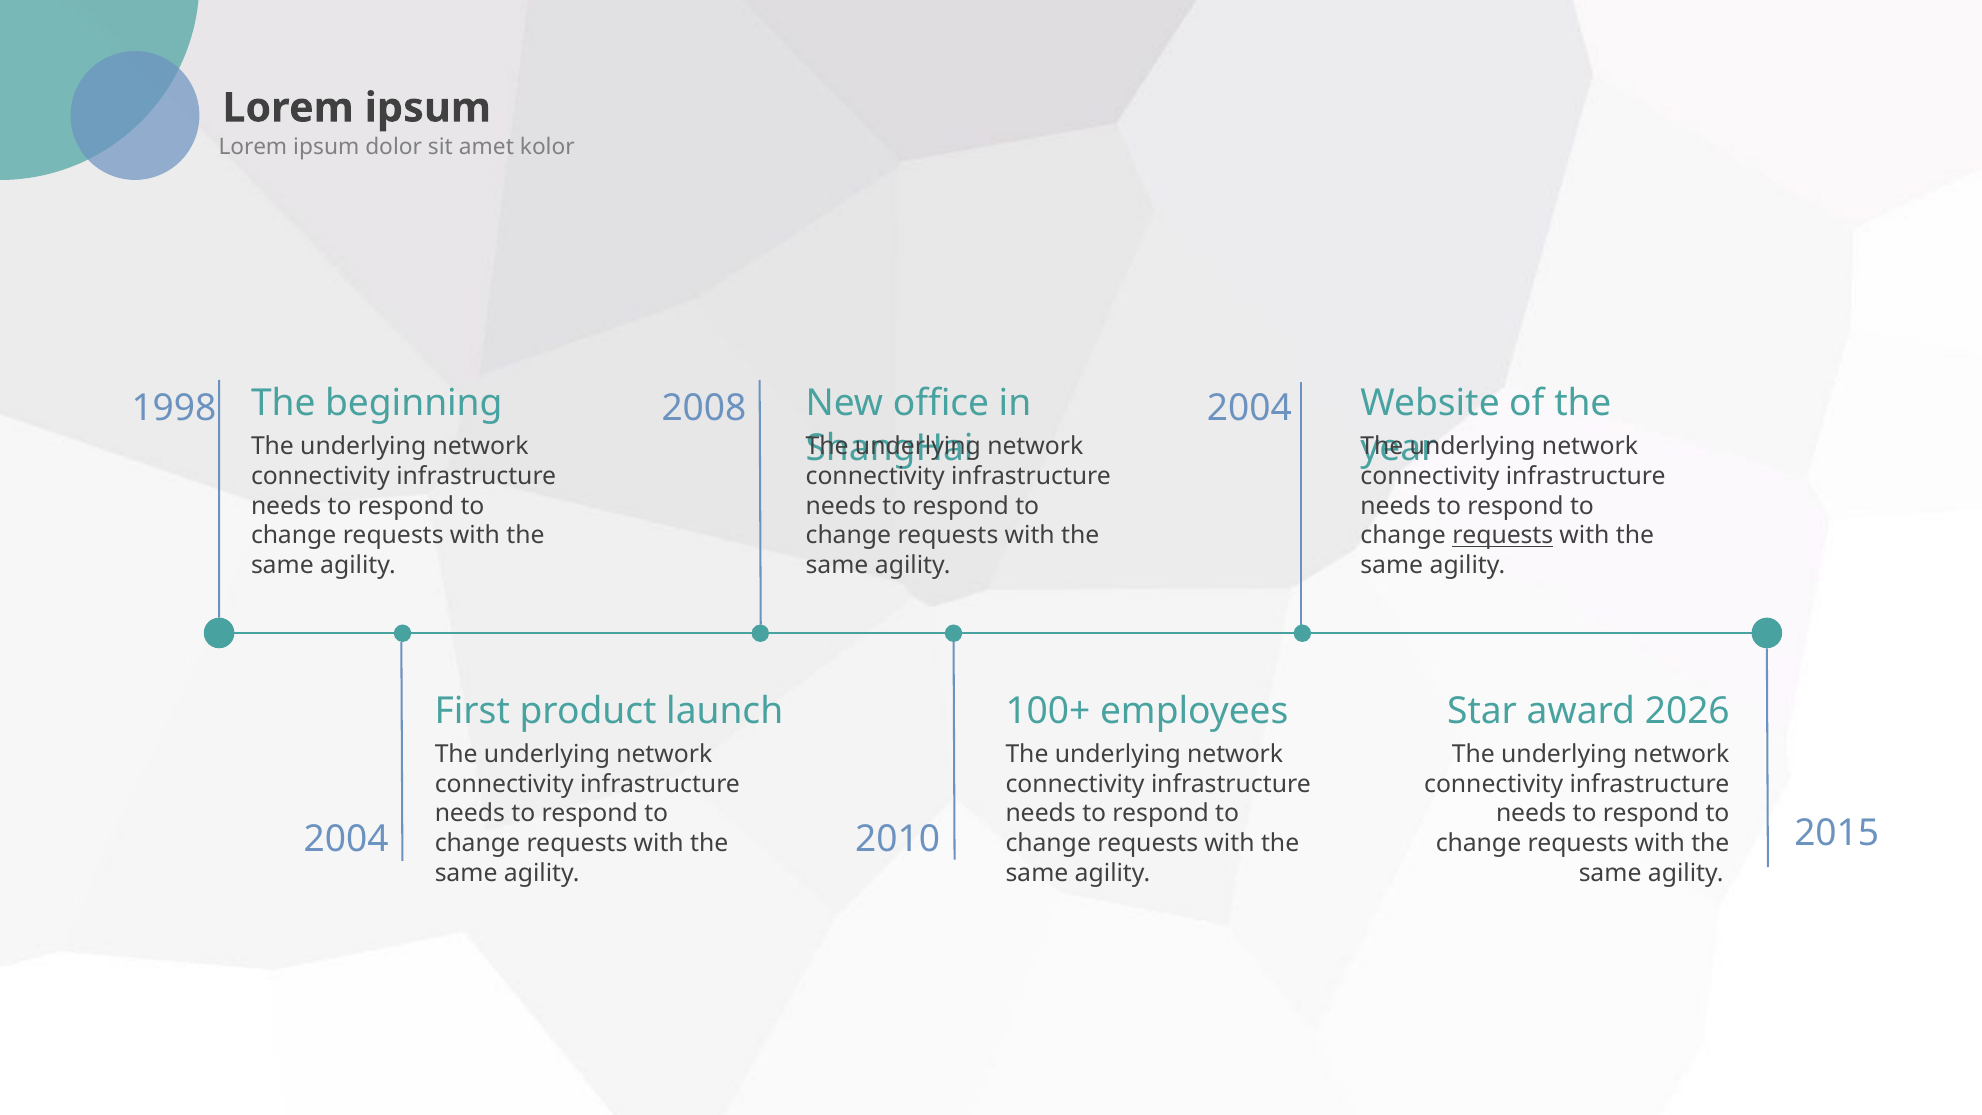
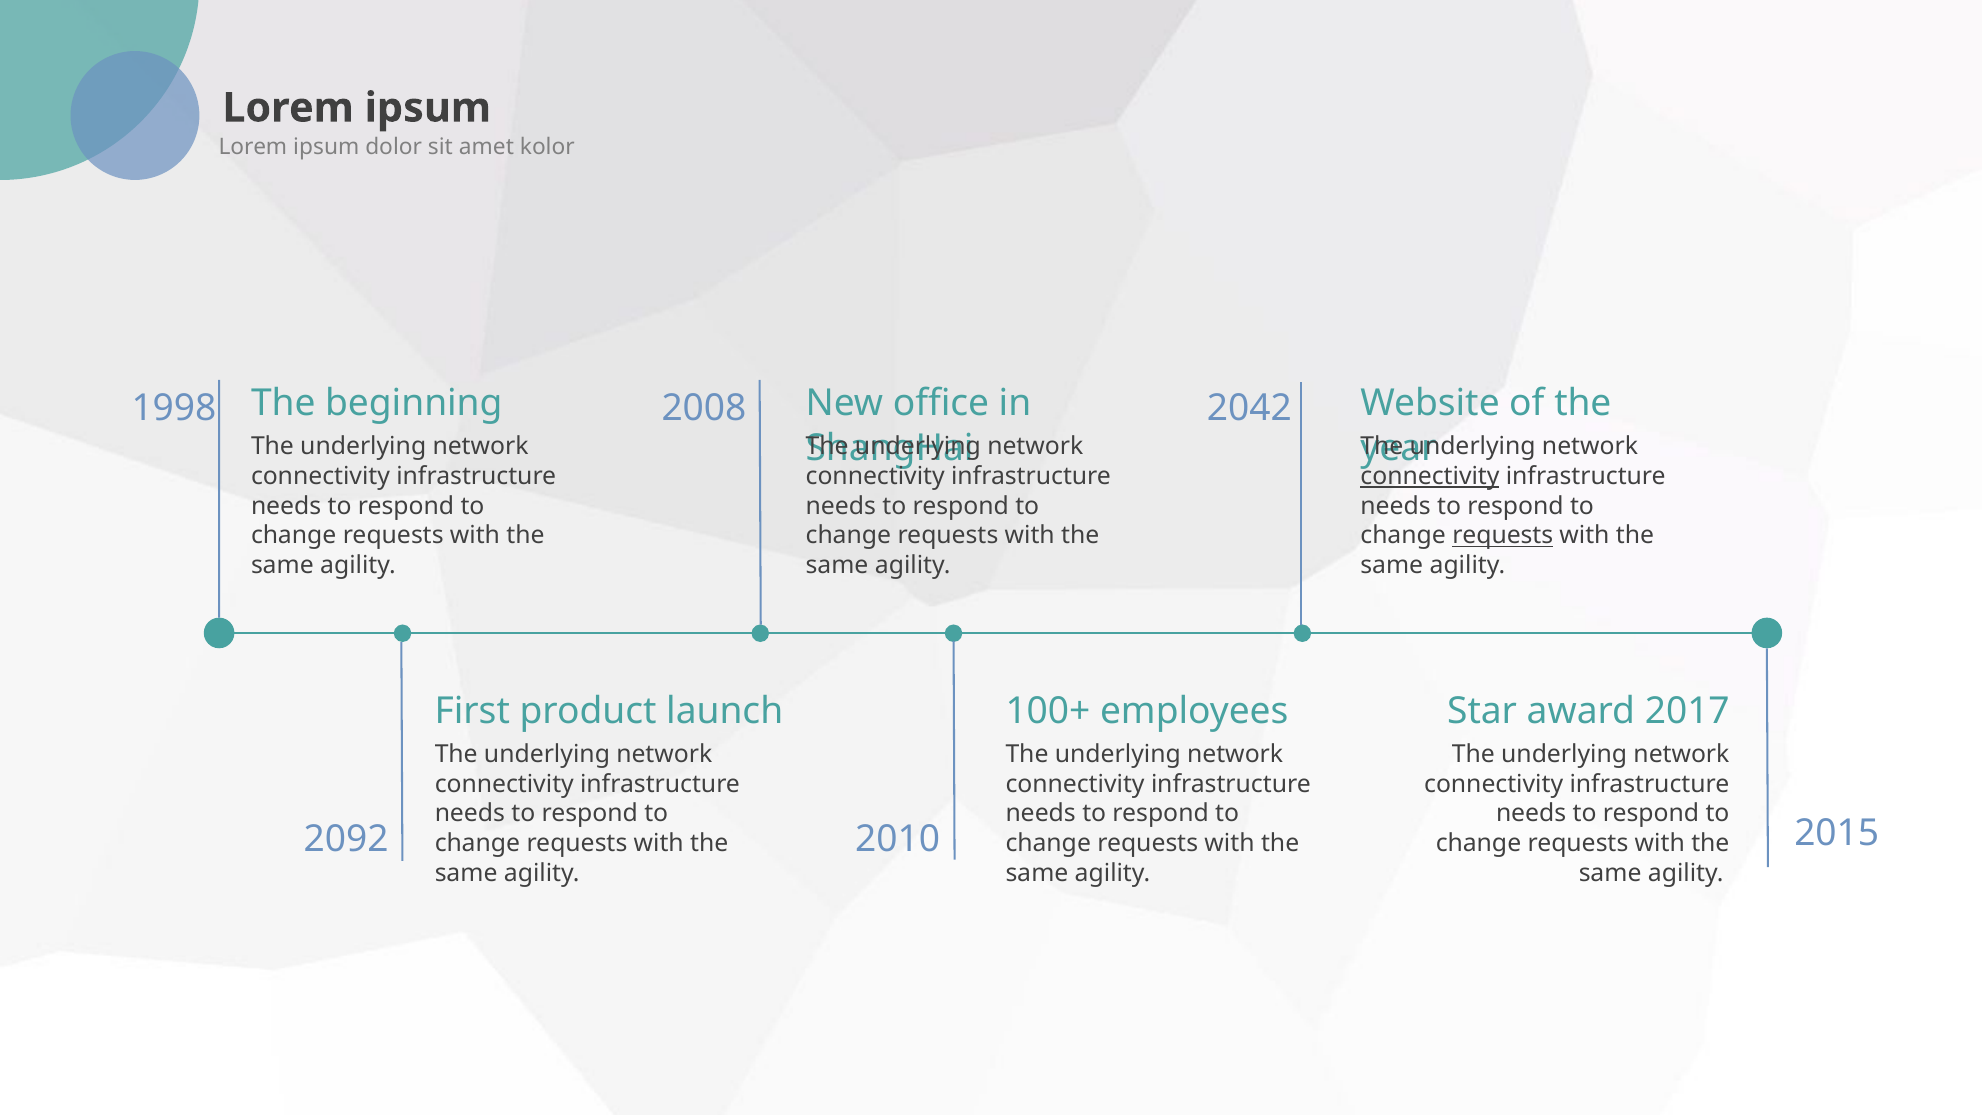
2008 2004: 2004 -> 2042 (1249, 408)
connectivity underline: none -> present (1430, 476)
2026: 2026 -> 2017 (1687, 711)
2004: 2004 -> 2092 (346, 839)
